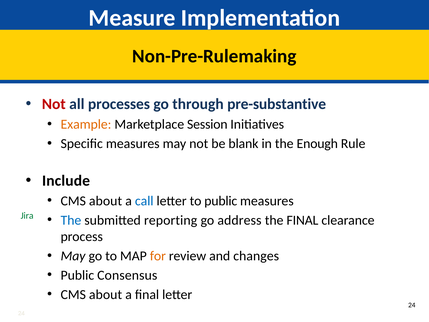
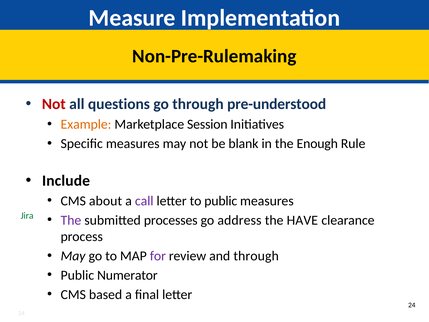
processes: processes -> questions (119, 104)
pre-substantive: pre-substantive -> pre-understood (277, 104)
call colour: blue -> purple (144, 201)
The colour: blue -> purple (71, 220)
reporting: reporting -> processes (171, 220)
the FINAL: FINAL -> HAVE (302, 220)
for colour: orange -> purple (158, 256)
and changes: changes -> through (256, 256)
Consensus: Consensus -> Numerator (127, 275)
about: about -> based (106, 294)
